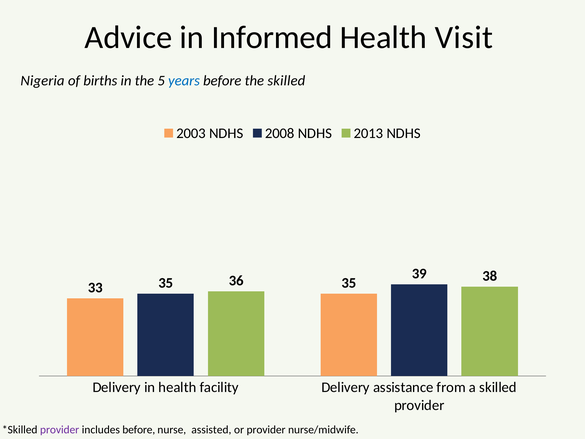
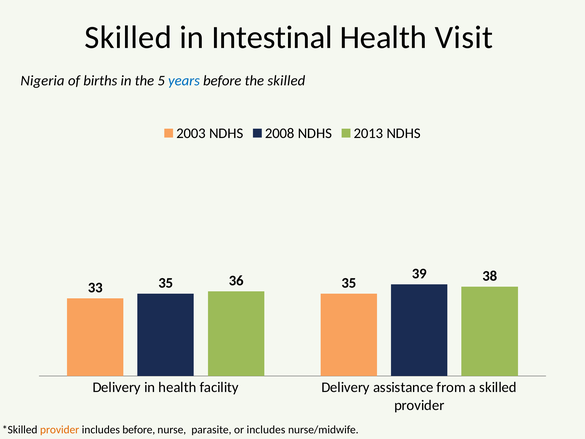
Advice: Advice -> Skilled (128, 37)
Informed: Informed -> Intestinal (272, 37)
provider colour: purple -> orange (60, 430)
assisted: assisted -> parasite (211, 430)
or provider: provider -> includes (266, 430)
